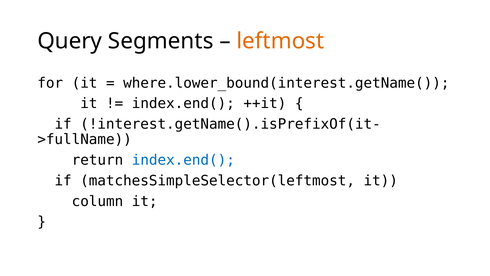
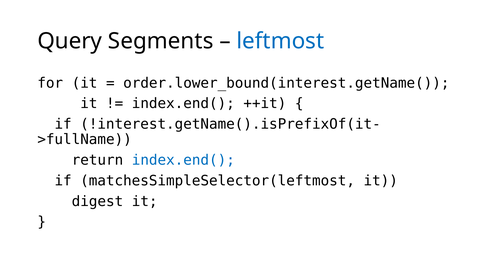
leftmost colour: orange -> blue (280, 41)
where.lower_bound(interest.getName(: where.lower_bound(interest.getName( -> order.lower_bound(interest.getName( (286, 83)
column: column -> digest (97, 201)
